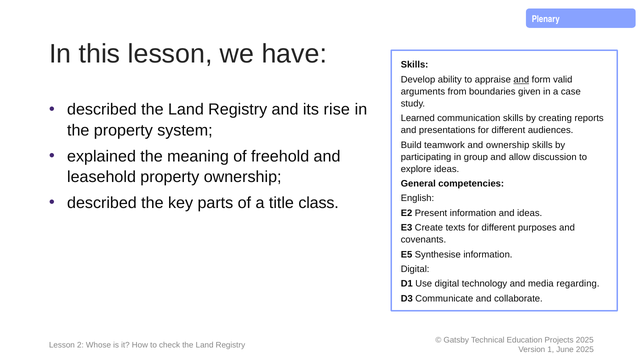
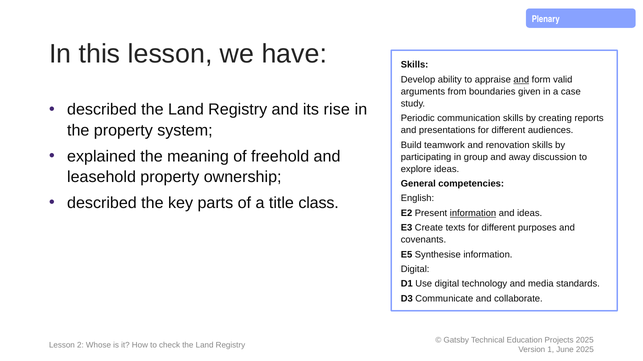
Learned: Learned -> Periodic (418, 118)
and ownership: ownership -> renovation (508, 145)
allow: allow -> away (520, 157)
information underline: none -> present (473, 213)
regarding: regarding -> standards (578, 284)
